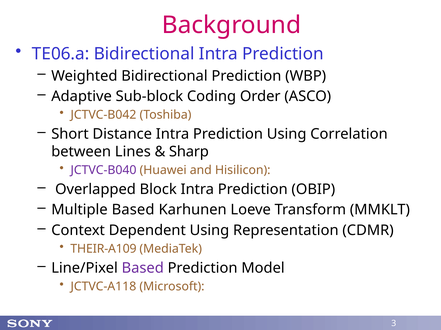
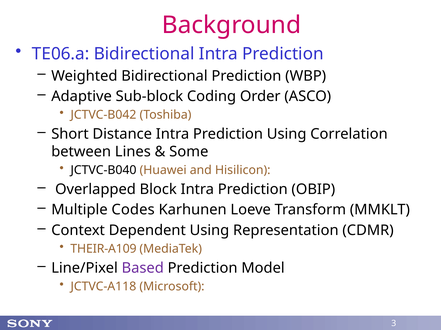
Sharp: Sharp -> Some (189, 152)
JCTVC-B040 colour: purple -> black (103, 170)
Multiple Based: Based -> Codes (133, 210)
